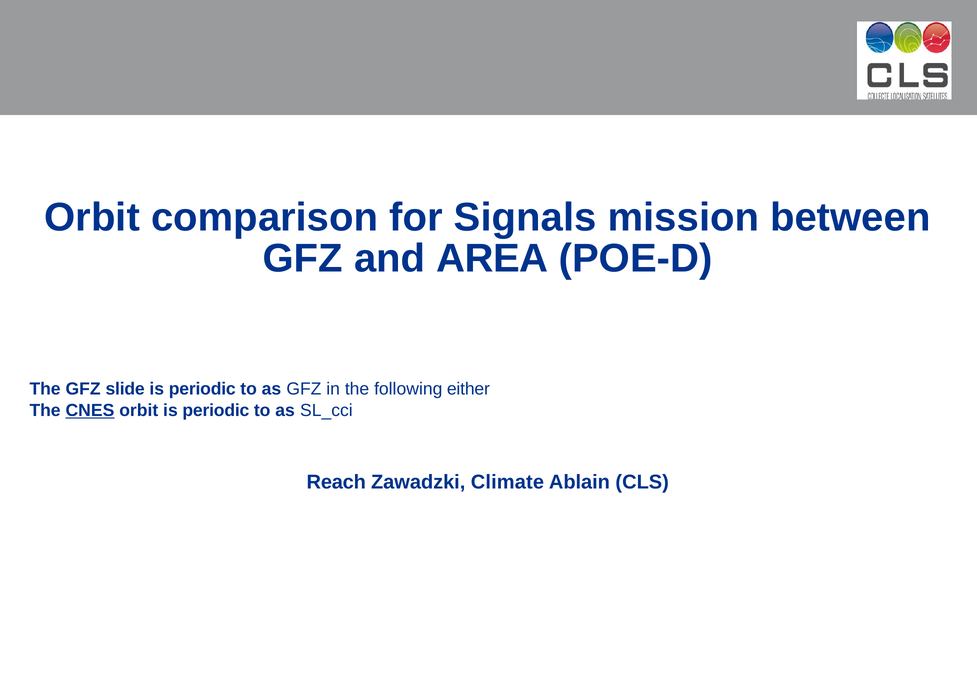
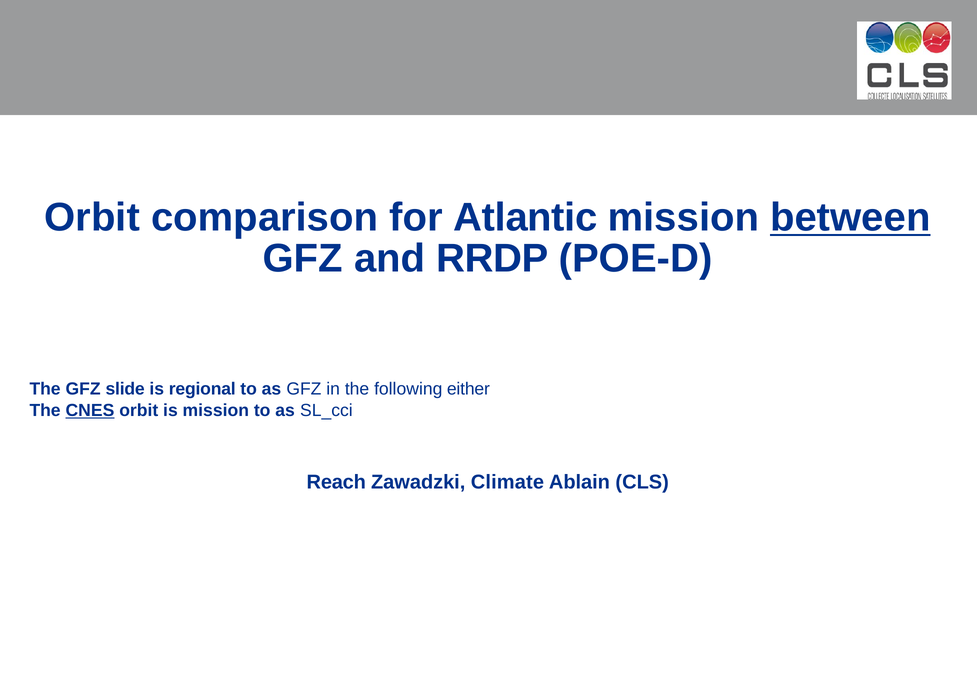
Signals: Signals -> Atlantic (525, 218)
between underline: none -> present (850, 218)
AREA: AREA -> RRDP (492, 259)
periodic: periodic -> regional (202, 389)
orbit is periodic: periodic -> mission (216, 411)
